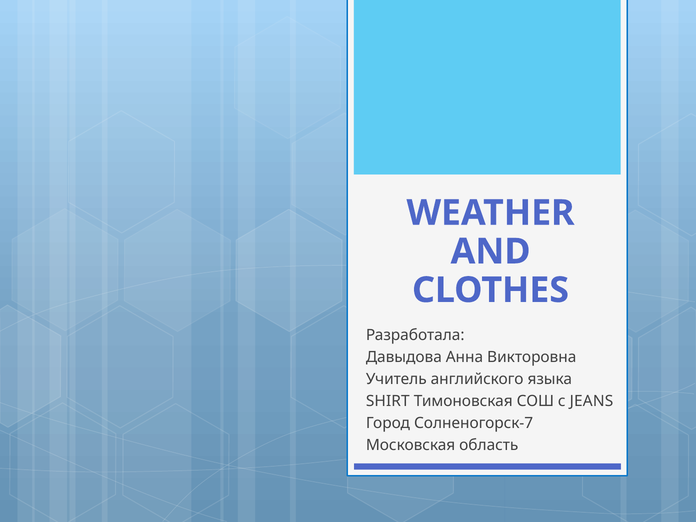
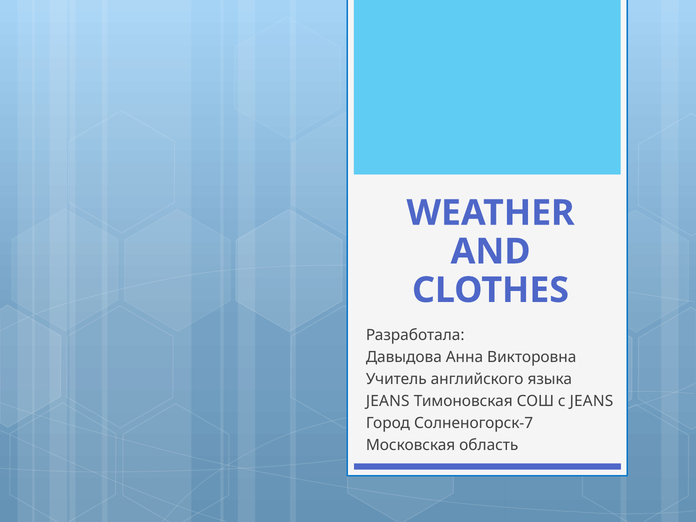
SHIRT: SHIRT -> JEANS (388, 401)
